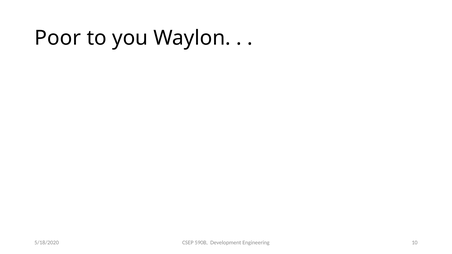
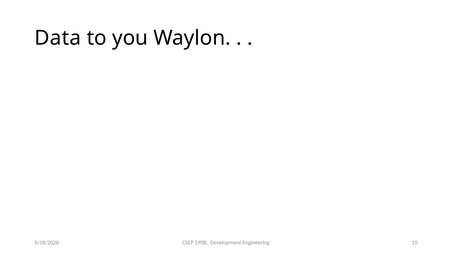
Poor: Poor -> Data (58, 38)
